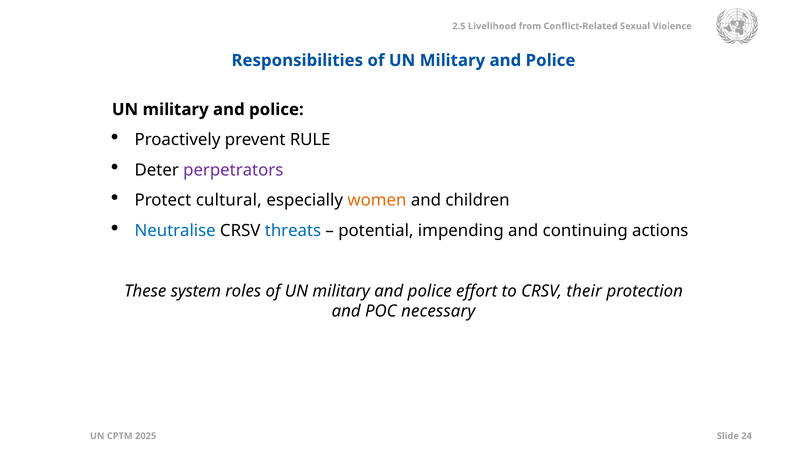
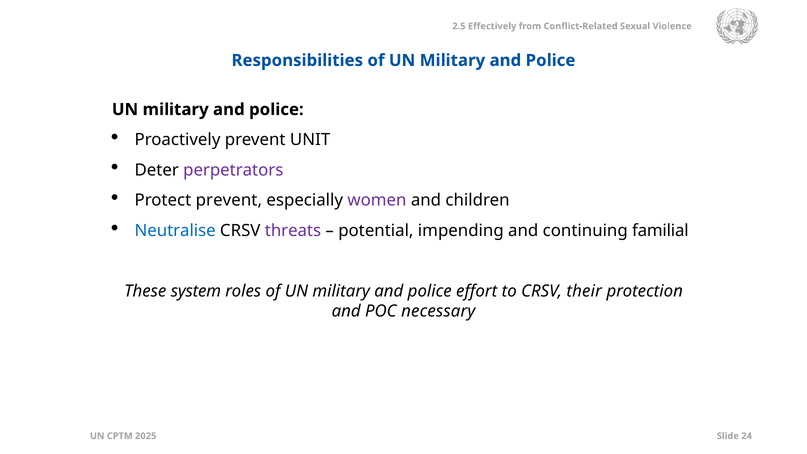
Livelihood: Livelihood -> Effectively (492, 26)
RULE: RULE -> UNIT (310, 140)
Protect cultural: cultural -> prevent (229, 200)
women colour: orange -> purple (377, 200)
threats colour: blue -> purple (293, 231)
actions: actions -> familial (660, 231)
